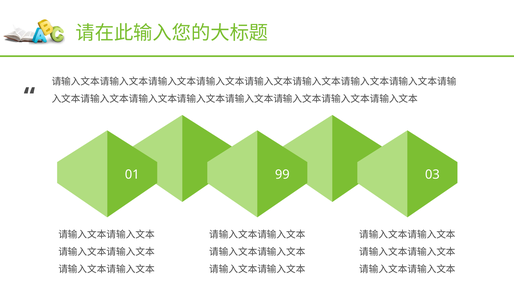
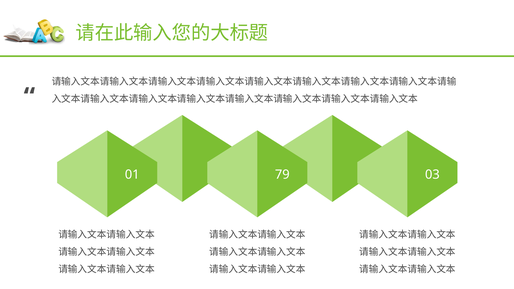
99: 99 -> 79 (282, 175)
